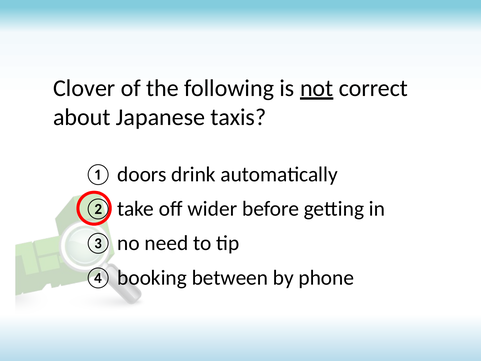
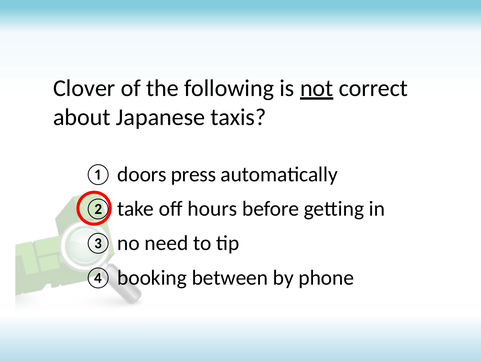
drink: drink -> press (194, 174)
wider: wider -> hours (212, 209)
